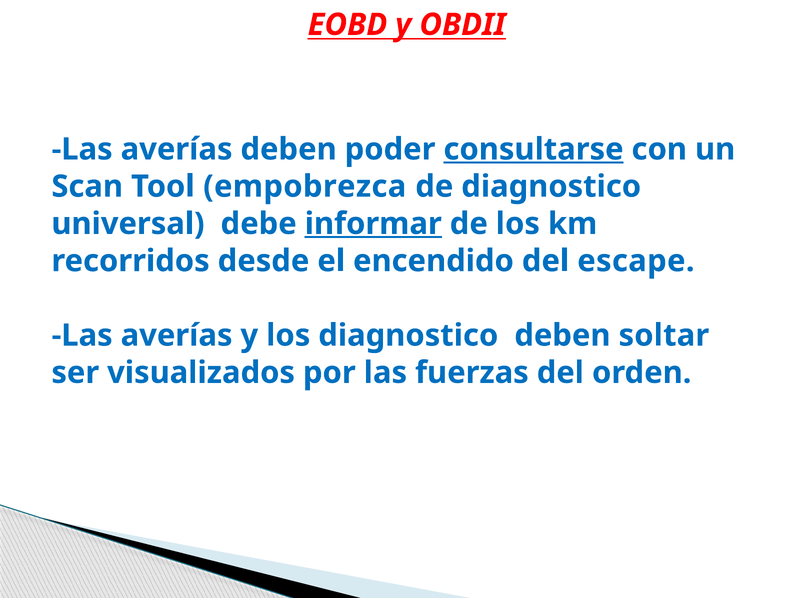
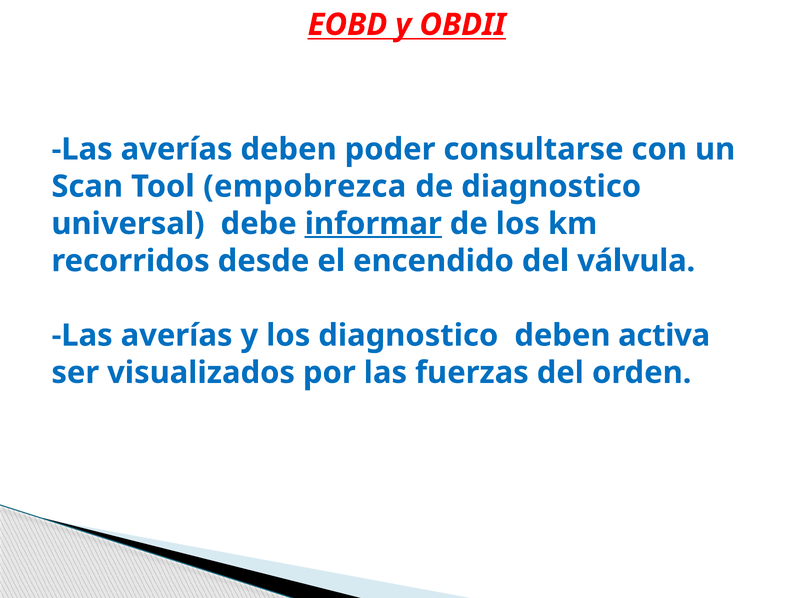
consultarse underline: present -> none (534, 149)
escape: escape -> válvula (636, 261)
soltar: soltar -> activa (664, 335)
